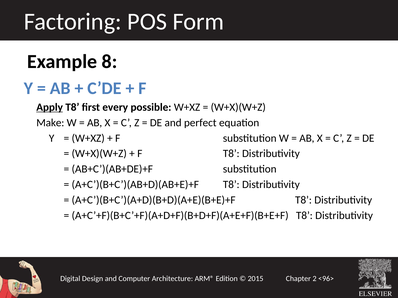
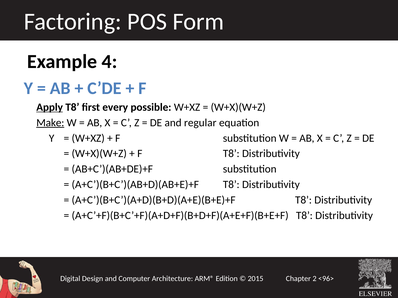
8: 8 -> 4 (109, 62)
Make underline: none -> present (50, 123)
perfect: perfect -> regular (200, 123)
